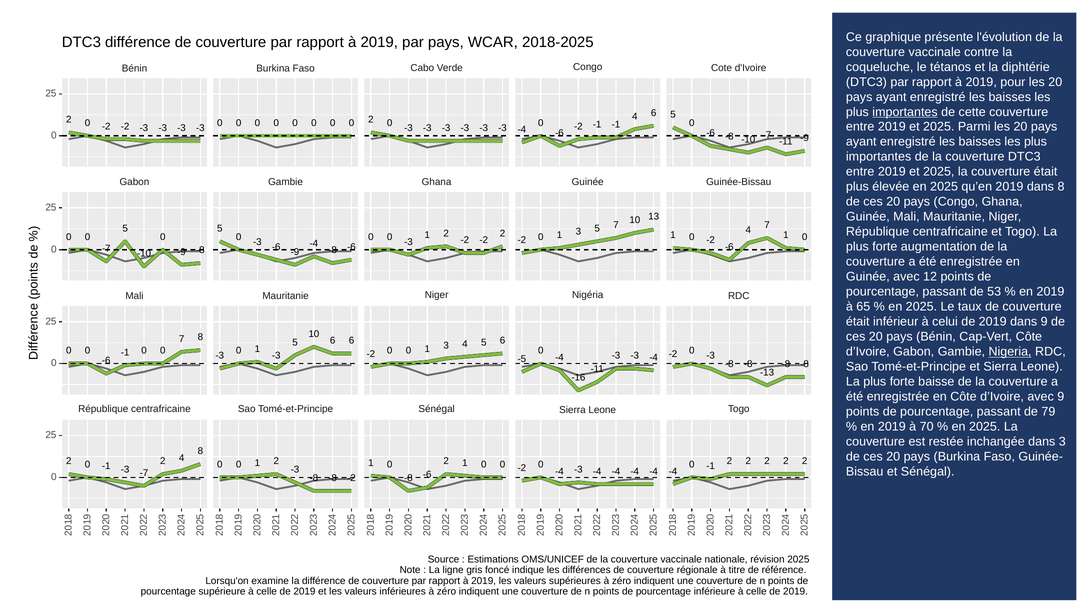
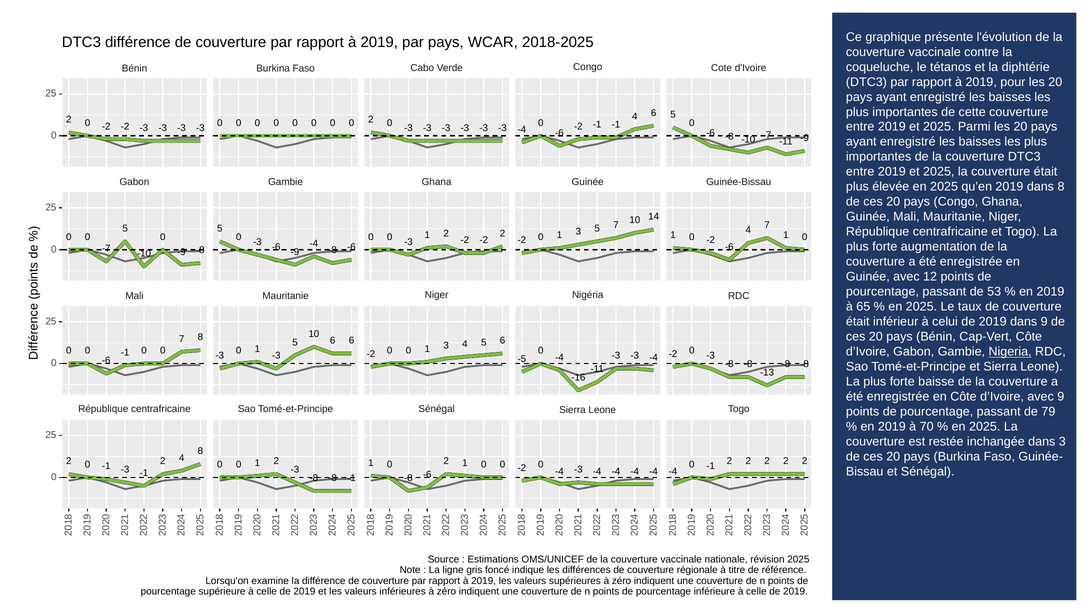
importantes underline: present -> none (905, 112)
13: 13 -> 14 (654, 217)
-3 -7: -7 -> -1 (144, 473)
-8 -2: -2 -> -1 (351, 478)
